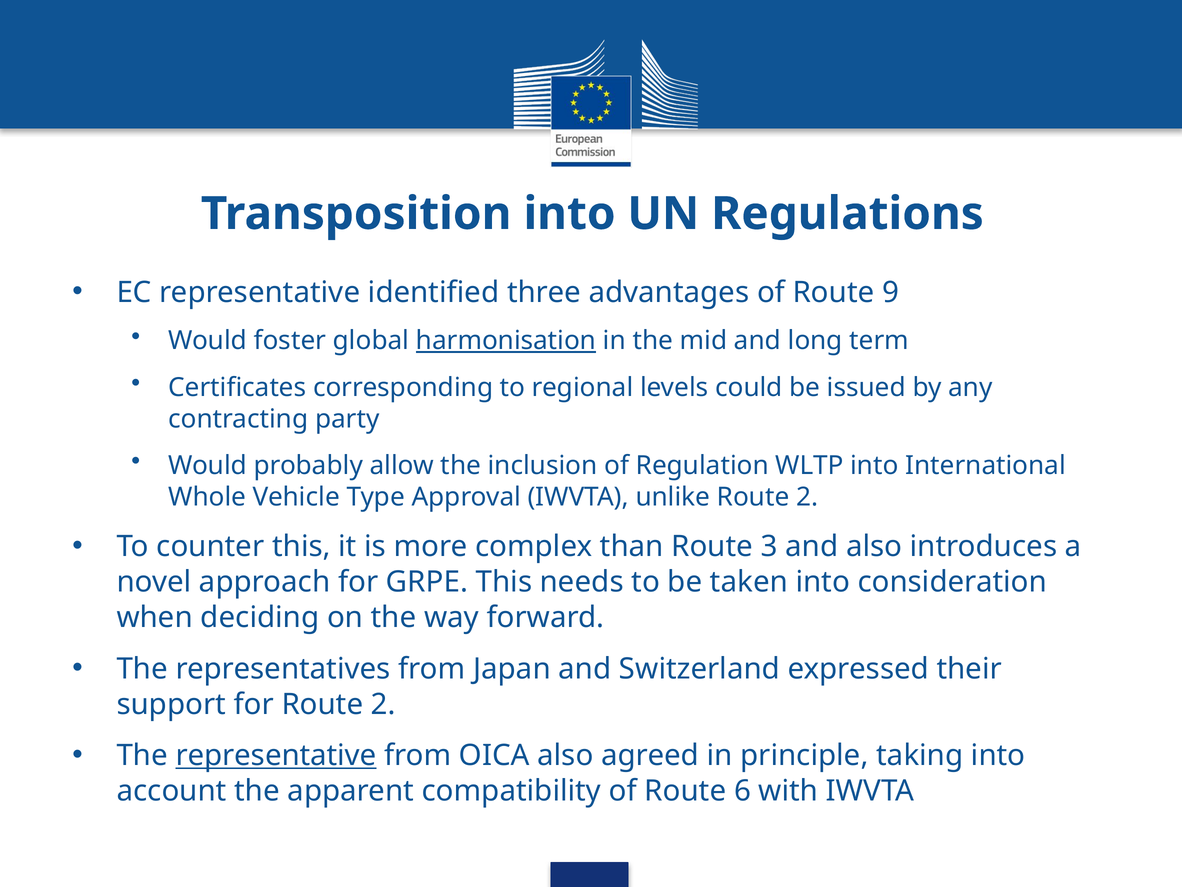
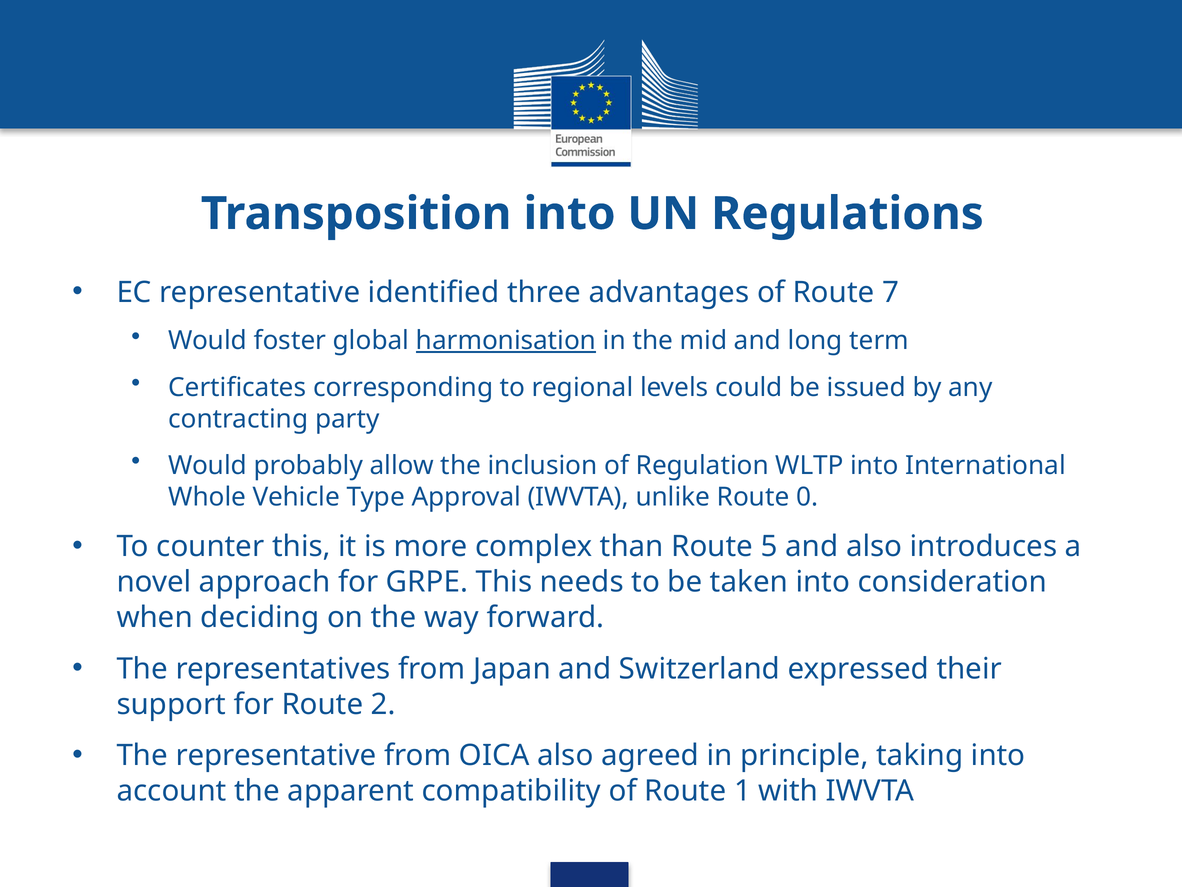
9: 9 -> 7 (890, 292)
unlike Route 2: 2 -> 0 (807, 497)
3: 3 -> 5 (769, 546)
representative underline: present -> none (276, 755)
6: 6 -> 1 (742, 791)
